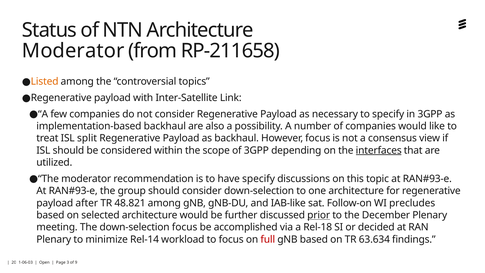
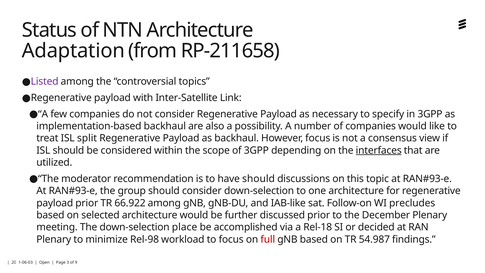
Moderator: Moderator -> Adaptation (73, 51)
Listed colour: orange -> purple (45, 82)
have specify: specify -> should (258, 179)
payload after: after -> prior (87, 203)
48.821: 48.821 -> 66.922 (130, 203)
prior underline: present -> none (319, 215)
down-selection focus: focus -> place (185, 227)
Rel-14: Rel-14 -> Rel-98 (145, 239)
63.634: 63.634 -> 54.987 (374, 239)
